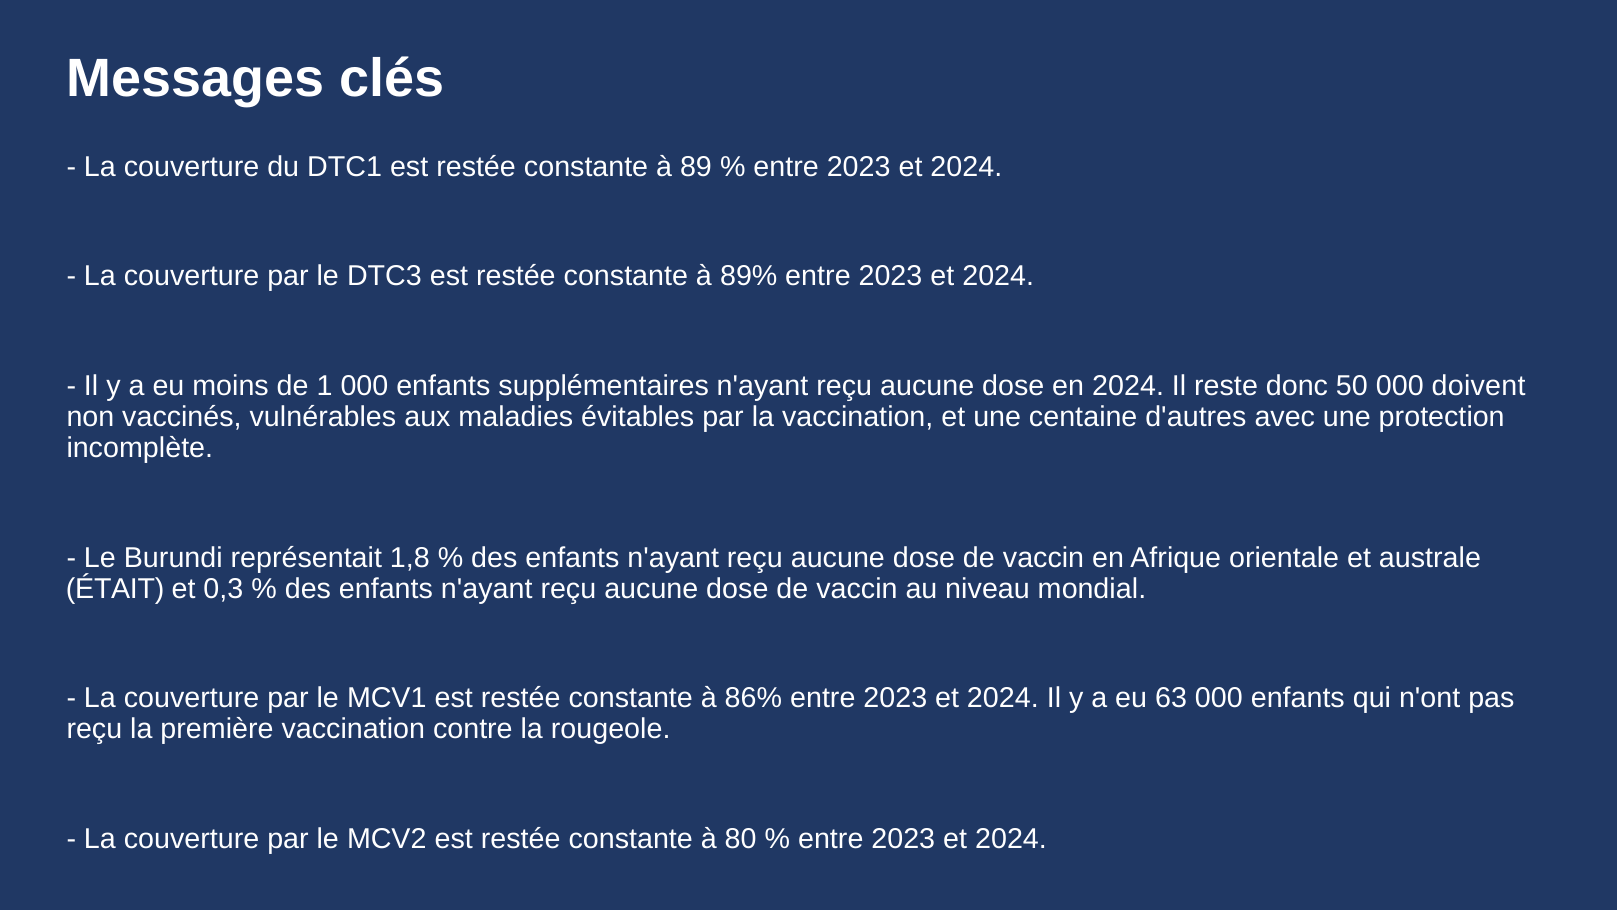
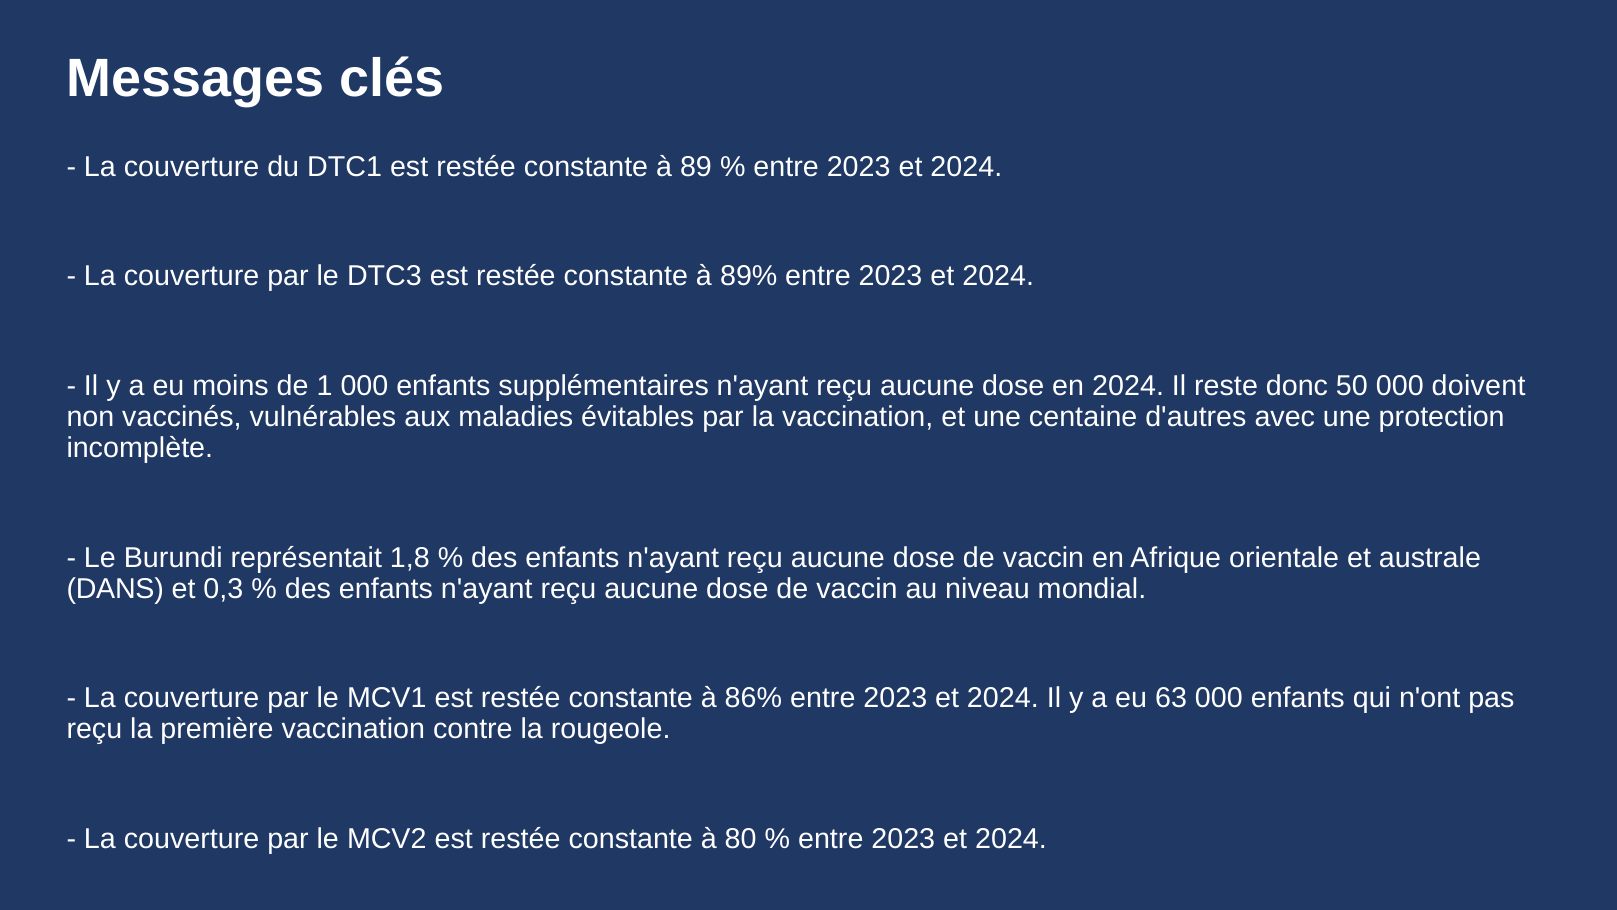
ÉTAIT: ÉTAIT -> DANS (115, 588)
